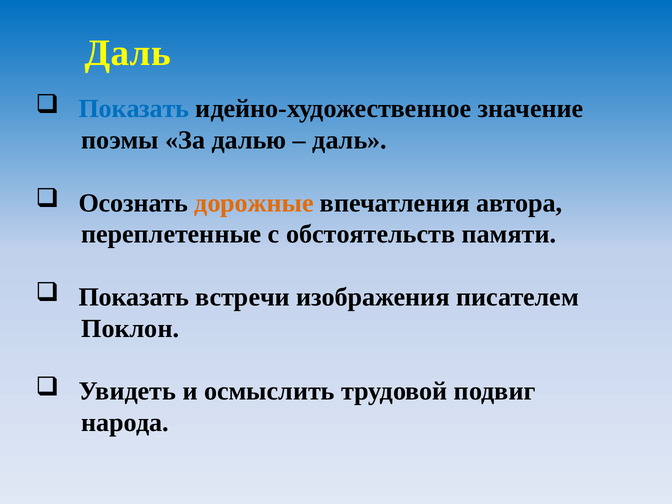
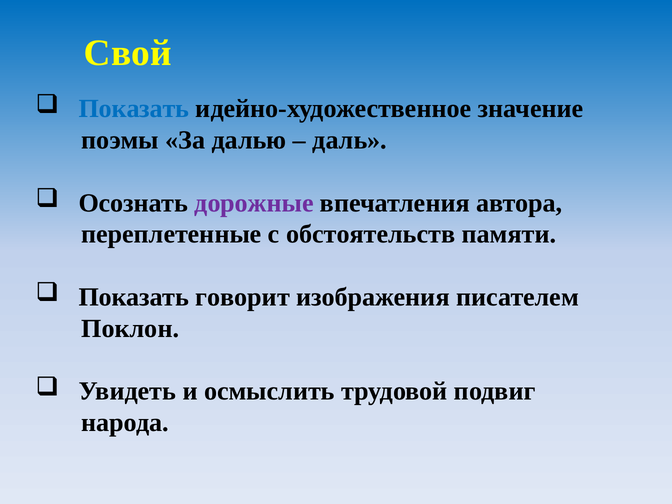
Даль: Даль -> Свой (128, 53)
дорожные colour: orange -> purple (254, 203)
встречи: встречи -> говорит (243, 297)
